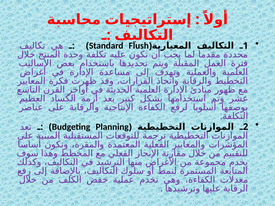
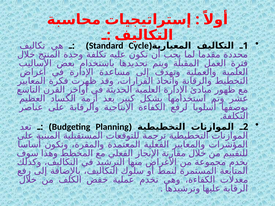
Flush: Flush -> Cycle (139, 46)
